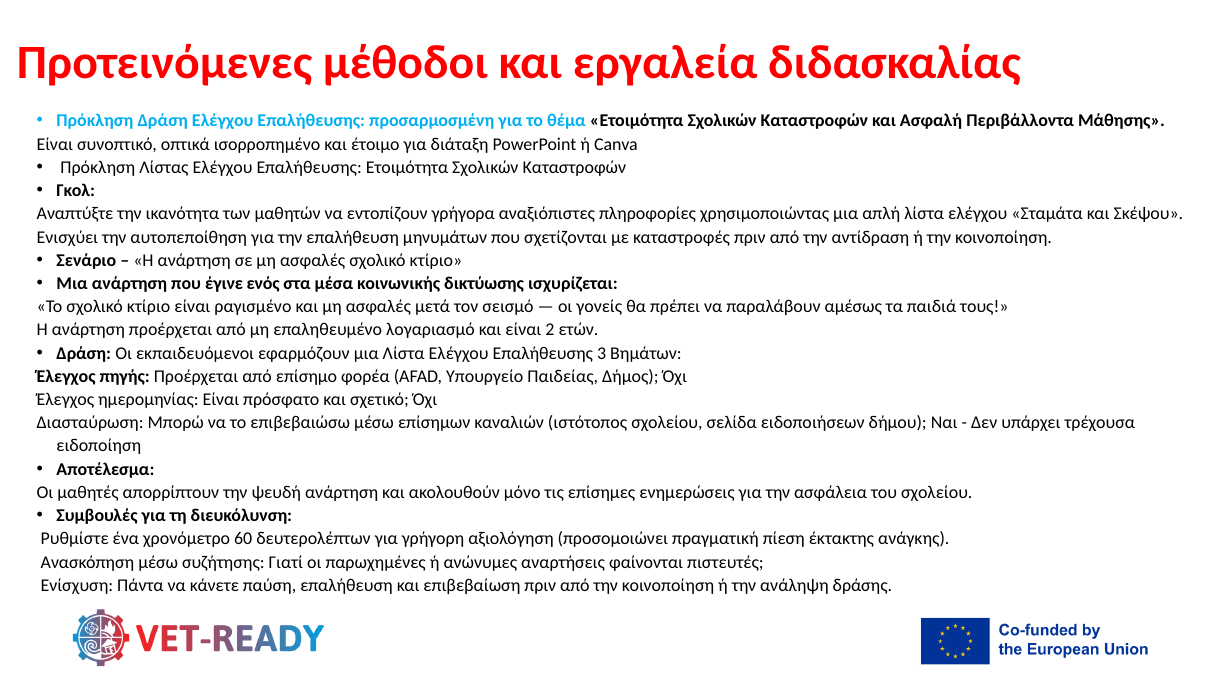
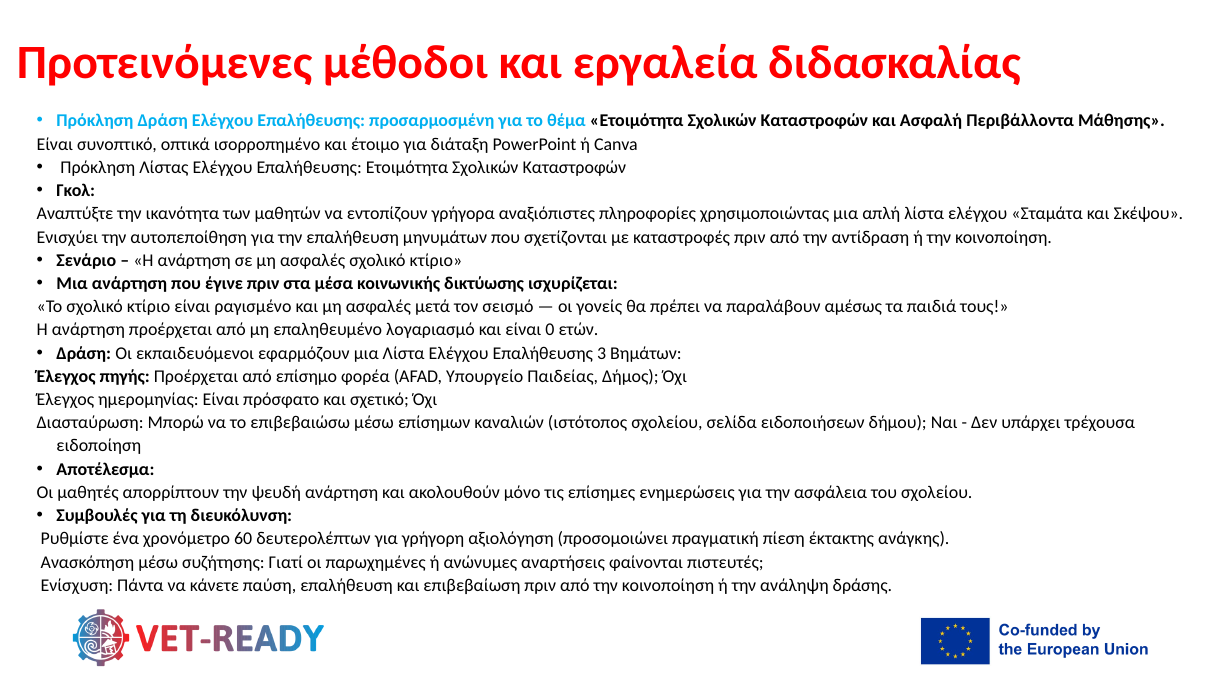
έγινε ενός: ενός -> πριν (263, 284)
2: 2 -> 0 (550, 330)
